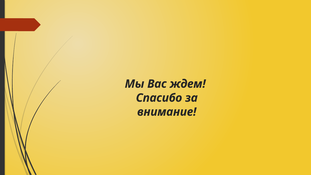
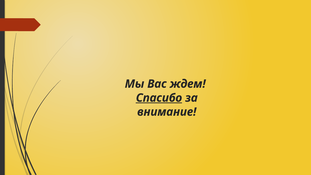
Спасибо underline: none -> present (159, 98)
